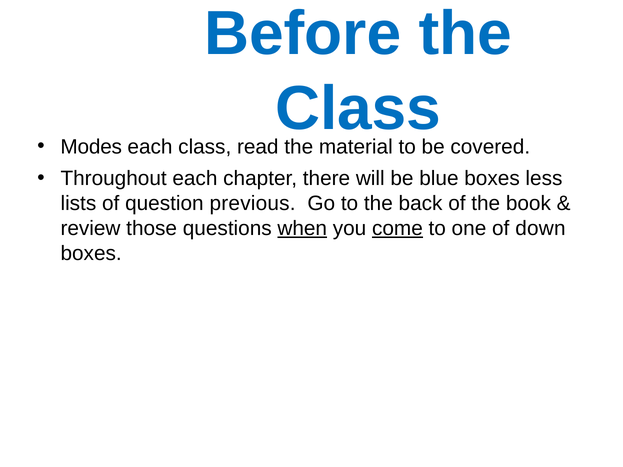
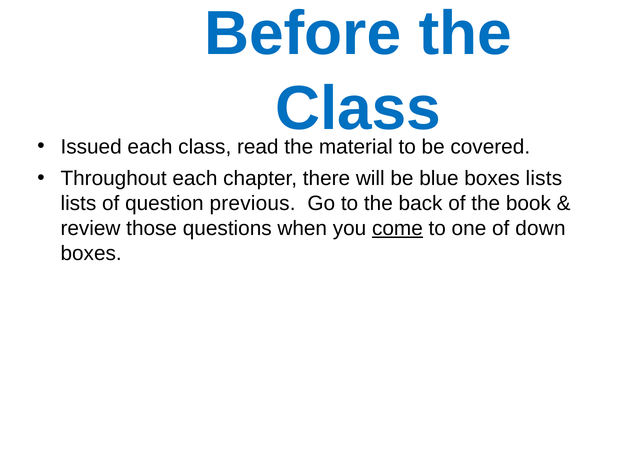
Modes: Modes -> Issued (91, 147)
boxes less: less -> lists (544, 179)
when underline: present -> none (302, 228)
